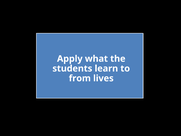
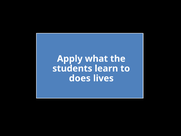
from: from -> does (80, 78)
